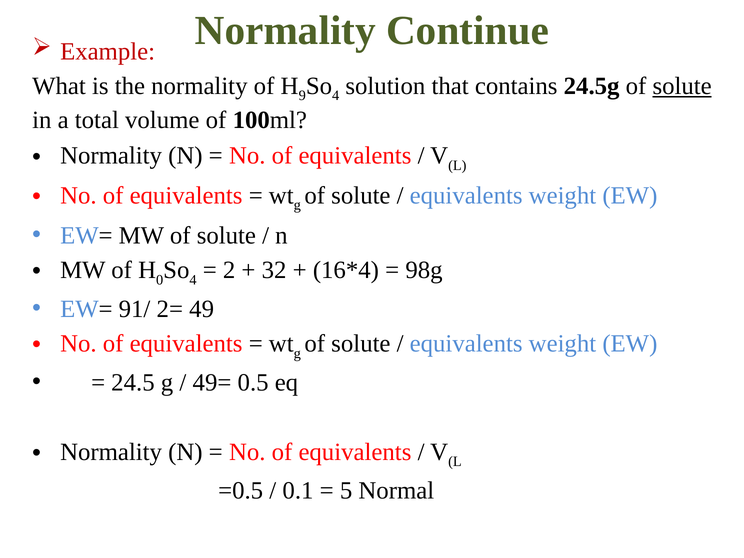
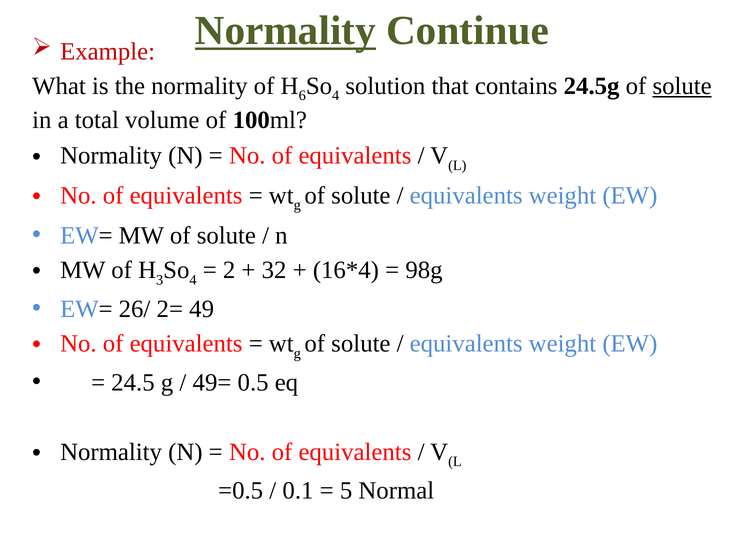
Normality underline: none -> present (285, 31)
9: 9 -> 6 (302, 96)
0: 0 -> 3 (160, 280)
91/: 91/ -> 26/ (135, 309)
